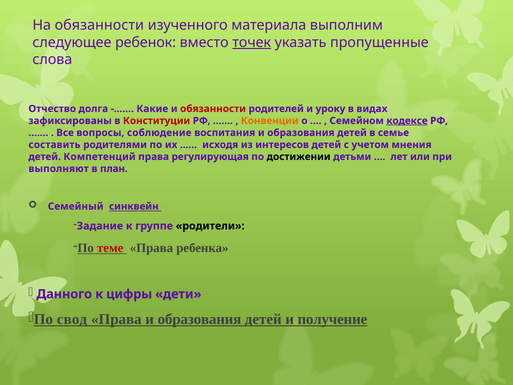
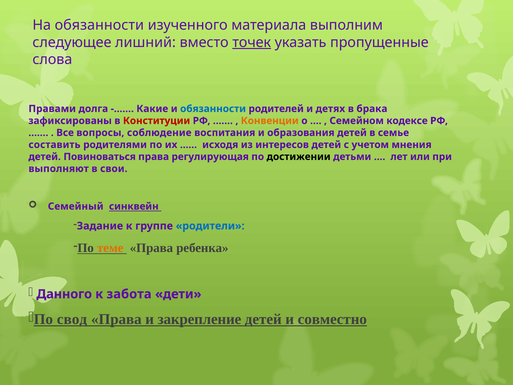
ребенок: ребенок -> лишний (146, 42)
Отчество: Отчество -> Правами (52, 109)
обязанности colour: red -> blue (213, 109)
уроку: уроку -> детях (330, 109)
видах: видах -> брака (372, 109)
кодексе underline: present -> none (407, 121)
Компетенций: Компетенций -> Повиноваться (100, 157)
план: план -> свои (114, 169)
родители colour: black -> blue (210, 226)
теме colour: red -> orange (110, 248)
цифры: цифры -> забота (129, 294)
Права и образования: образования -> закрепление (199, 319)
получение: получение -> совместно (332, 319)
